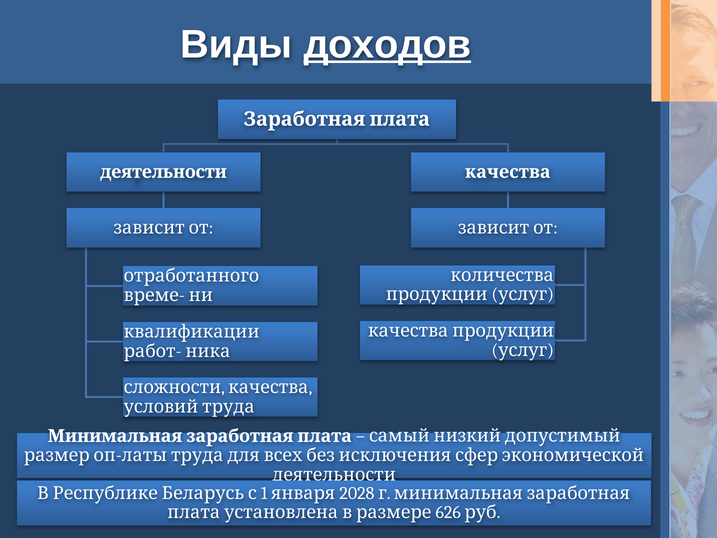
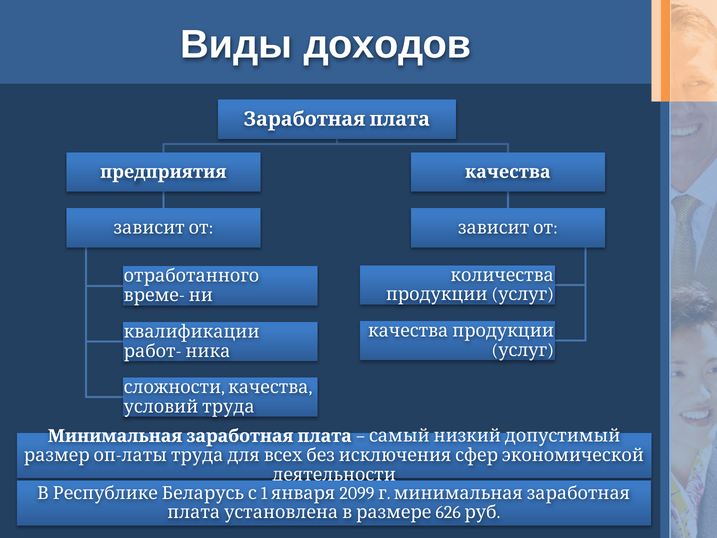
доходов underline: present -> none (387, 45)
деятельности: деятельности -> предприятия (163, 172)
2028: 2028 -> 2099 (357, 493)
